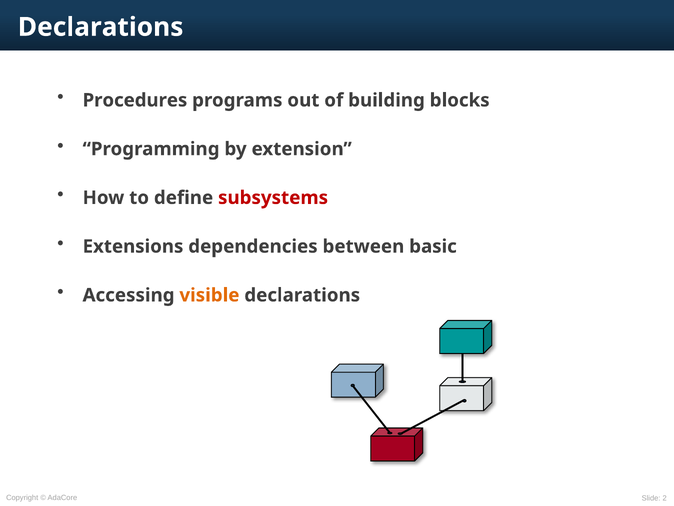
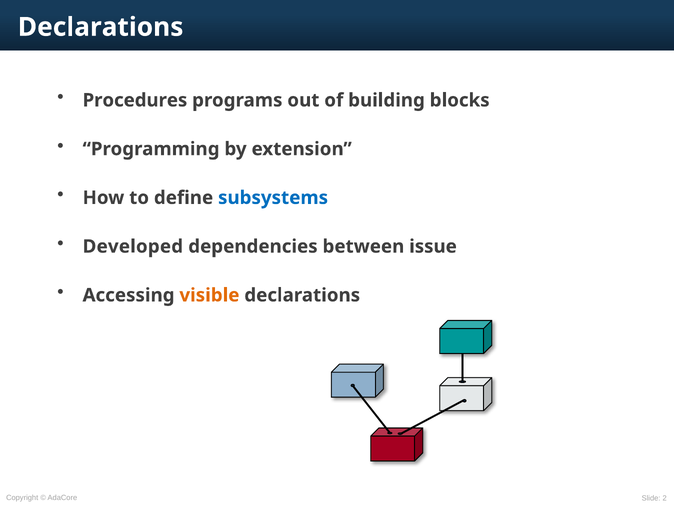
subsystems colour: red -> blue (273, 198)
Extensions: Extensions -> Developed (133, 246)
basic: basic -> issue (433, 246)
